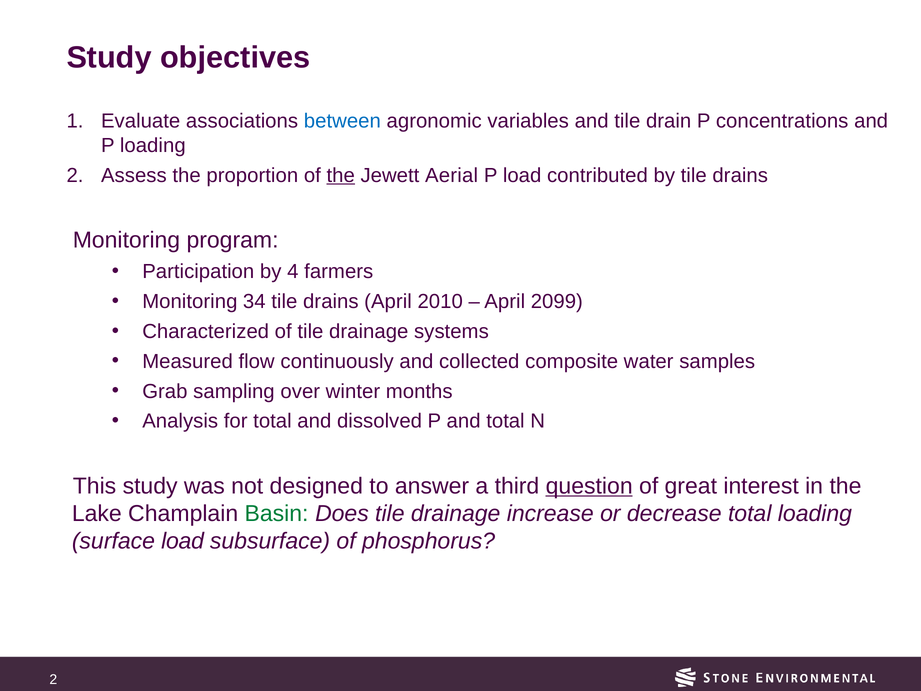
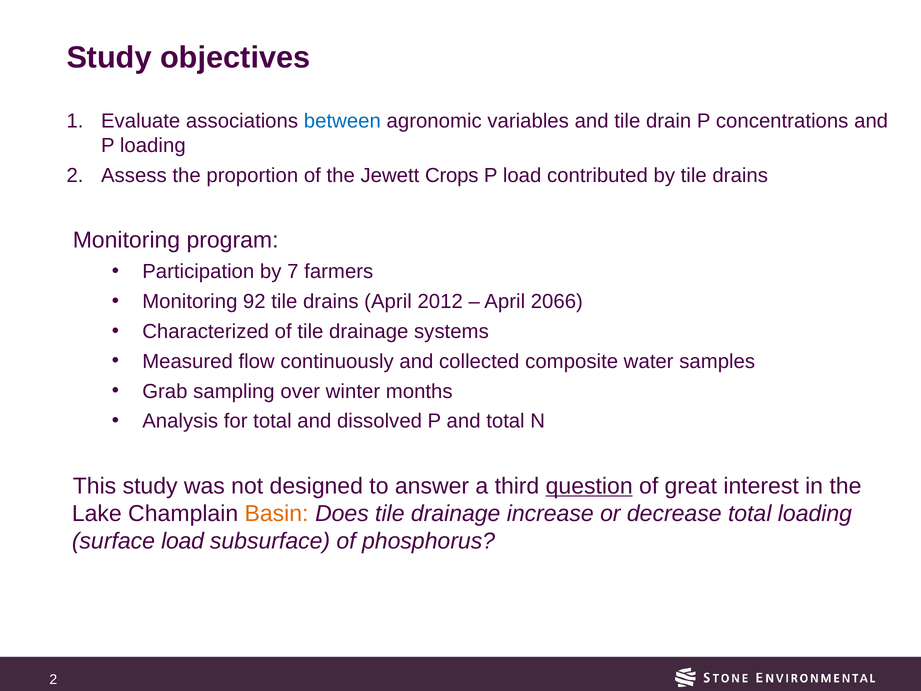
the underline: present -> none (341, 175)
Aerial: Aerial -> Crops (452, 175)
4: 4 -> 7 (293, 272)
34: 34 -> 92 (254, 301)
2010: 2010 -> 2012 (440, 301)
2099: 2099 -> 2066 (557, 301)
Basin colour: green -> orange (277, 514)
